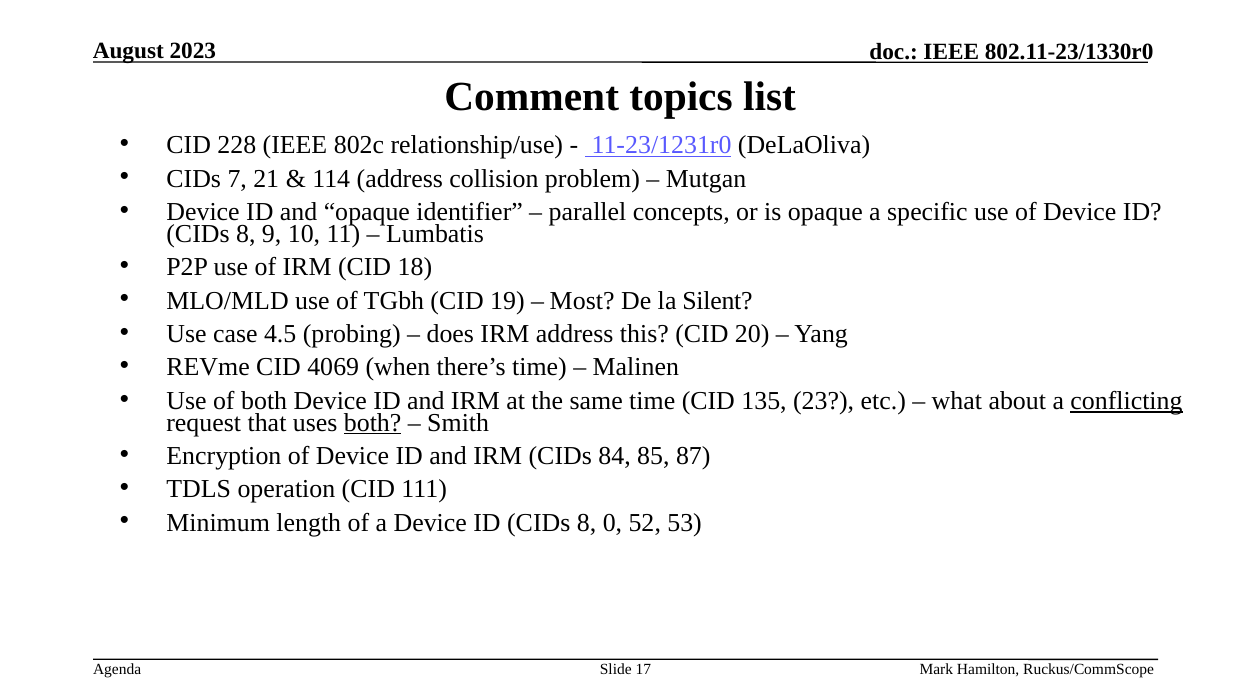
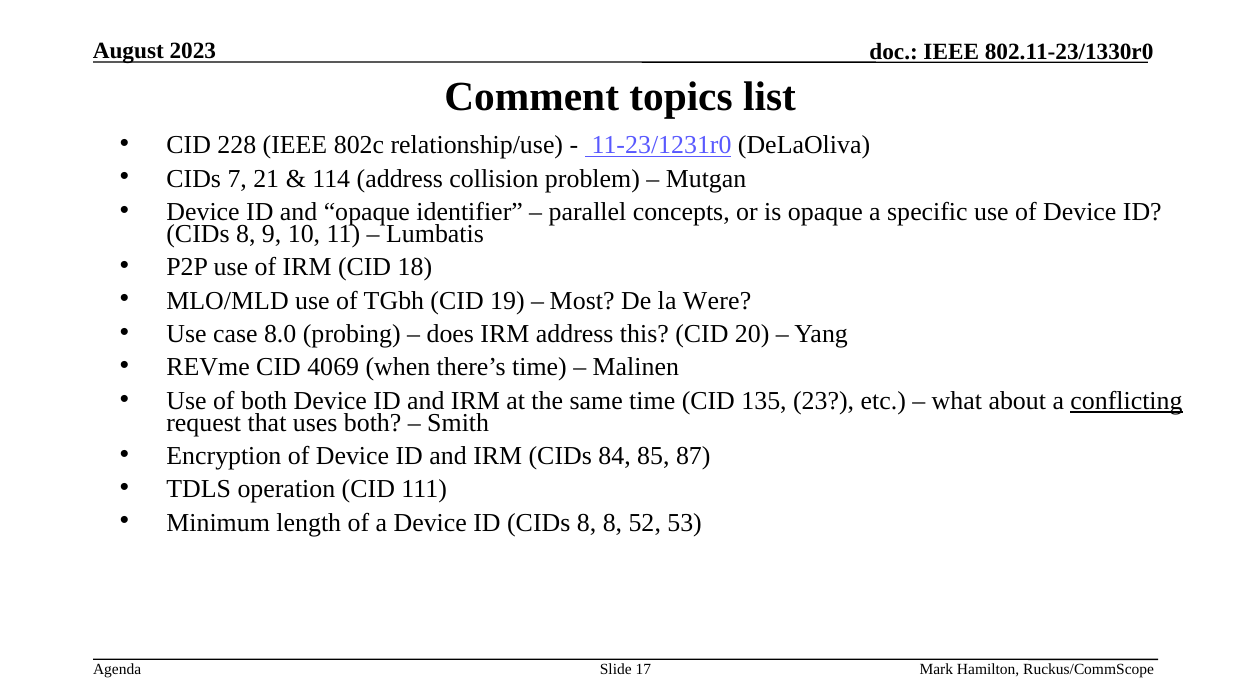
Silent: Silent -> Were (717, 301)
4.5: 4.5 -> 8.0 (280, 334)
both underline: present -> none (373, 422)
8 0: 0 -> 8 (612, 523)
